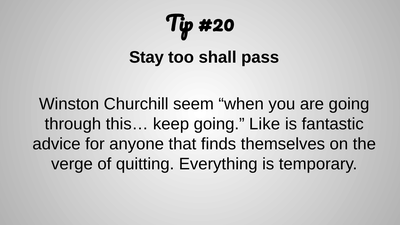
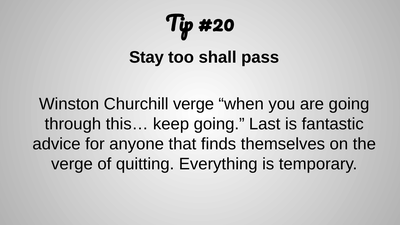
Churchill seem: seem -> verge (194, 104)
Like: Like -> Last (265, 124)
